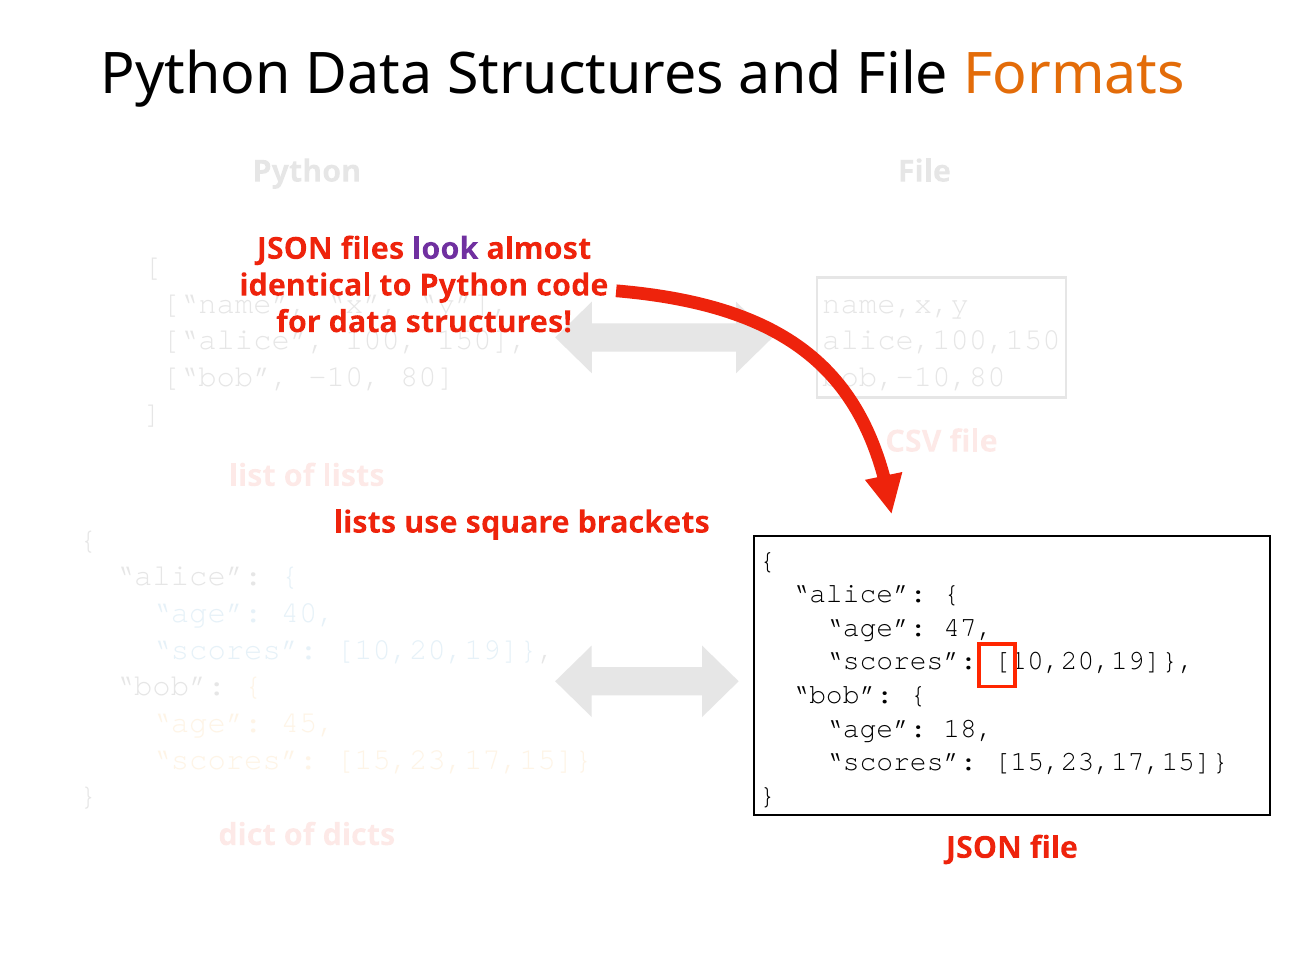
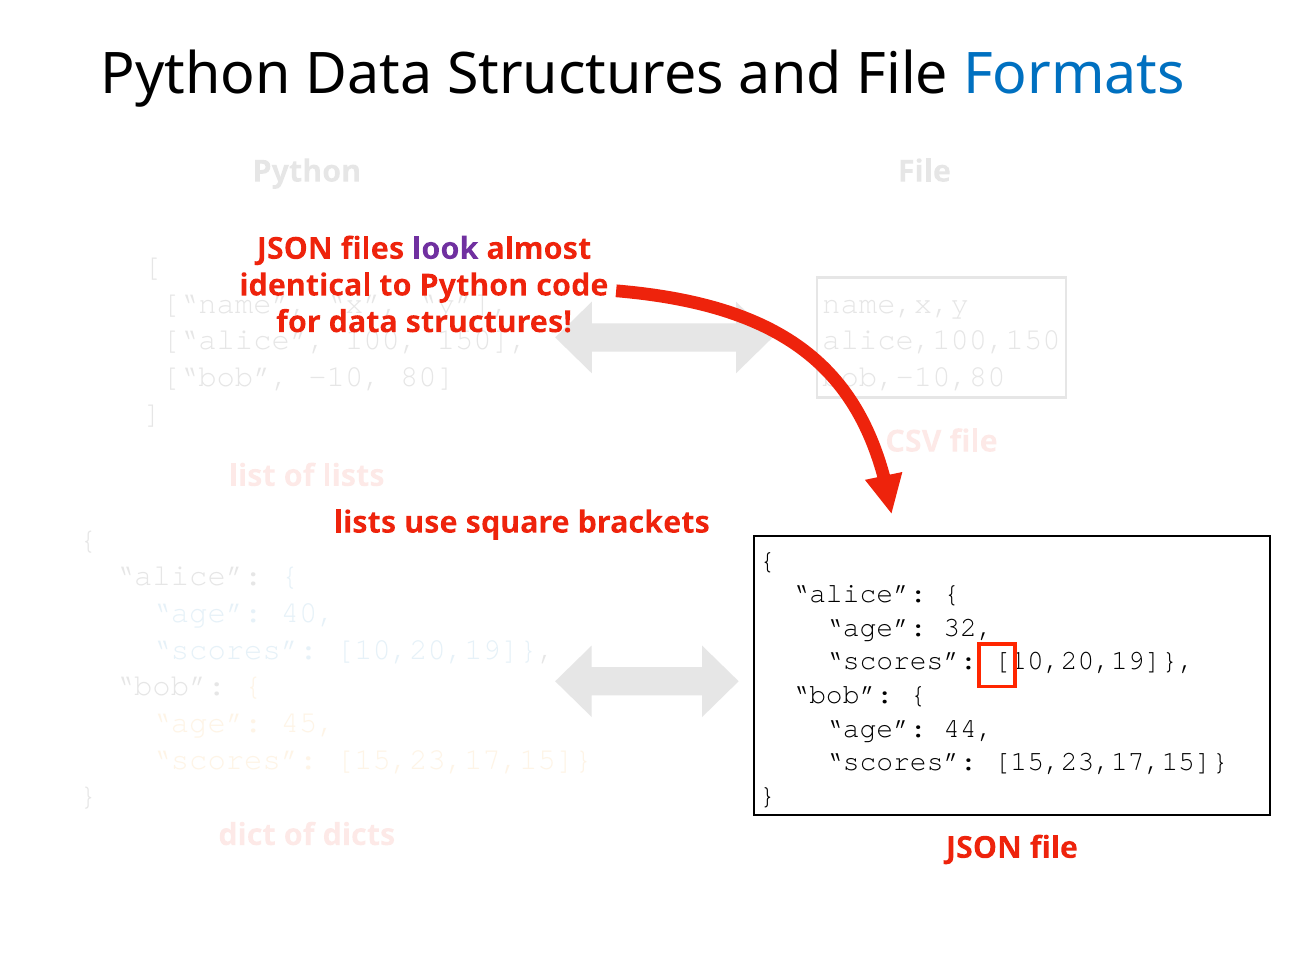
Formats colour: orange -> blue (1074, 75)
47: 47 -> 32 (969, 627)
18: 18 -> 44 (969, 728)
